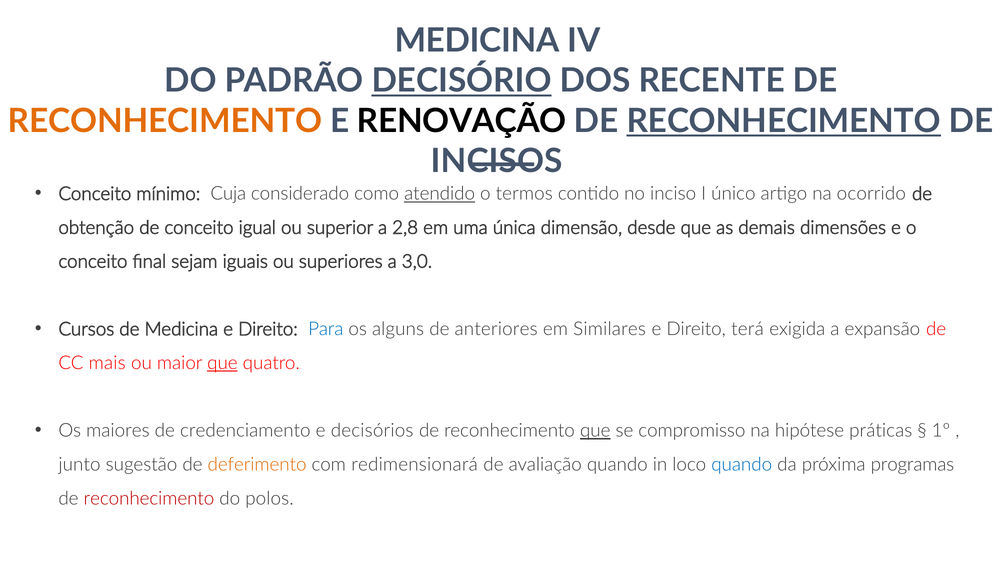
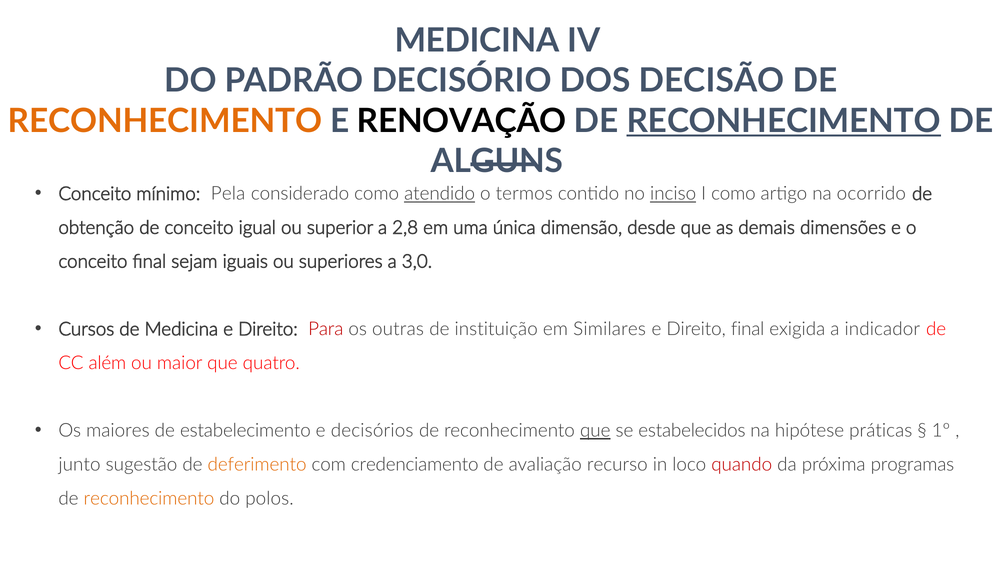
DECISÓRIO underline: present -> none (462, 81)
RECENTE: RECENTE -> DECISÃO (712, 81)
INCISOS: INCISOS -> ALGUNS (497, 161)
Cuja: Cuja -> Pela (228, 194)
inciso underline: none -> present (673, 194)
I único: único -> como (733, 194)
Para colour: blue -> red (326, 329)
alguns: alguns -> outras (398, 329)
anteriores: anteriores -> instituição (496, 329)
Direito terá: terá -> final (748, 329)
expansão: expansão -> indicador (882, 329)
mais: mais -> além (107, 363)
que underline: present -> none (222, 363)
credenciamento: credenciamento -> estabelecimento (245, 431)
compromisso: compromisso -> estabelecidos (692, 431)
redimensionará: redimensionará -> credenciamento (415, 465)
avaliação quando: quando -> recurso (617, 465)
quando colour: blue -> red (742, 465)
reconhecimento colour: red -> orange (149, 499)
